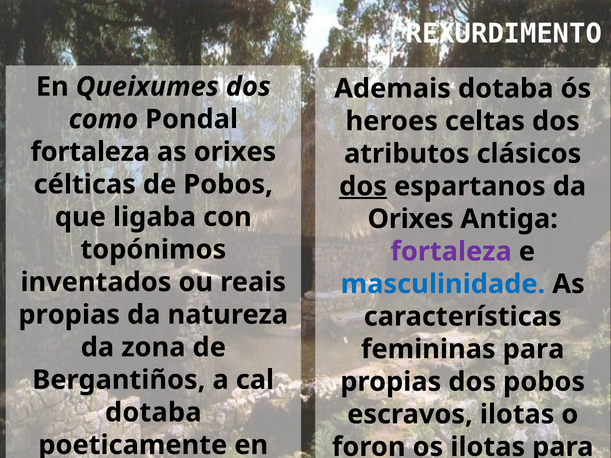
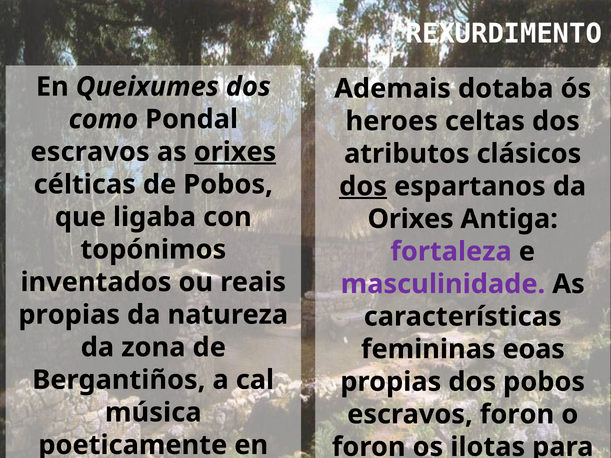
fortaleza: fortaleza -> escravos (90, 152)
orixes underline: none -> present (235, 152)
masculinidade colour: blue -> purple (443, 284)
femininas para: para -> eoas (534, 349)
dotaba: dotaba -> música (153, 413)
escravos ilotas: ilotas -> foron (517, 415)
